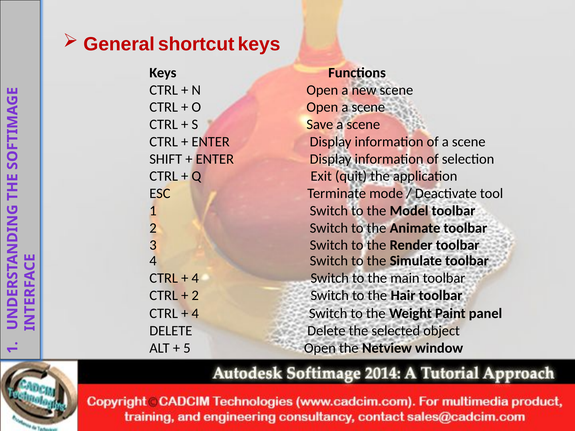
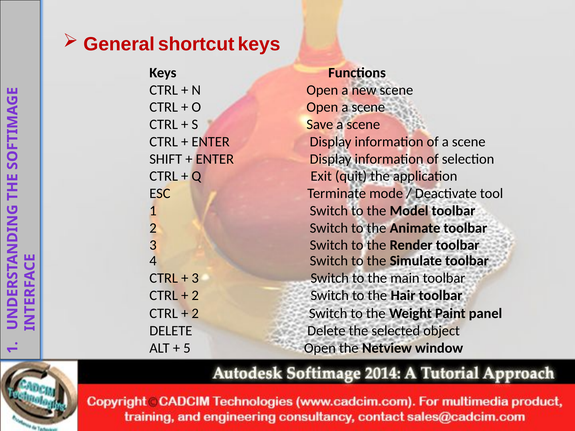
4: 4 -> 3 (195, 278)
4: 4 -> 2 (195, 314)
